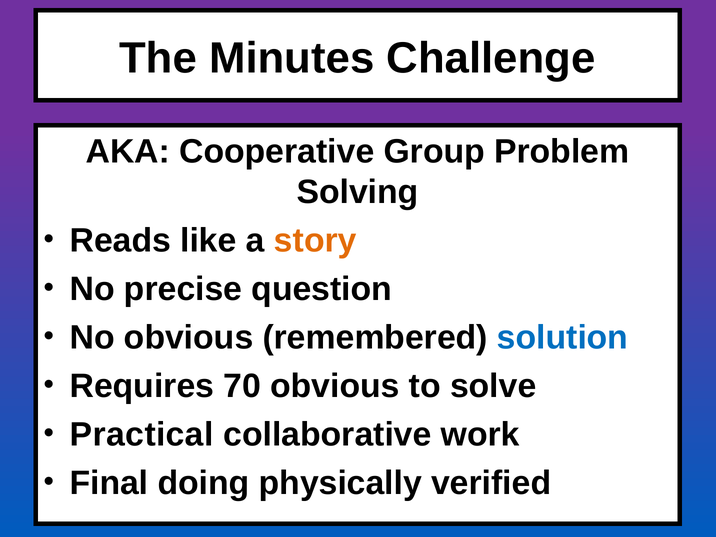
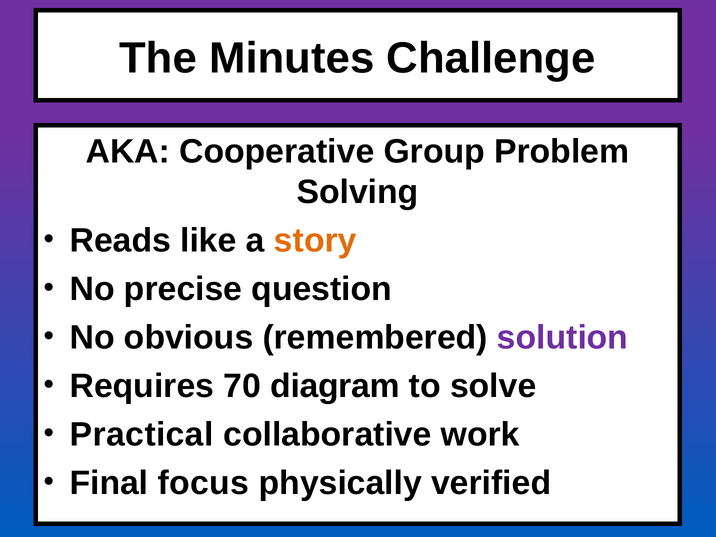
solution colour: blue -> purple (563, 338)
70 obvious: obvious -> diagram (335, 386)
doing: doing -> focus (203, 483)
